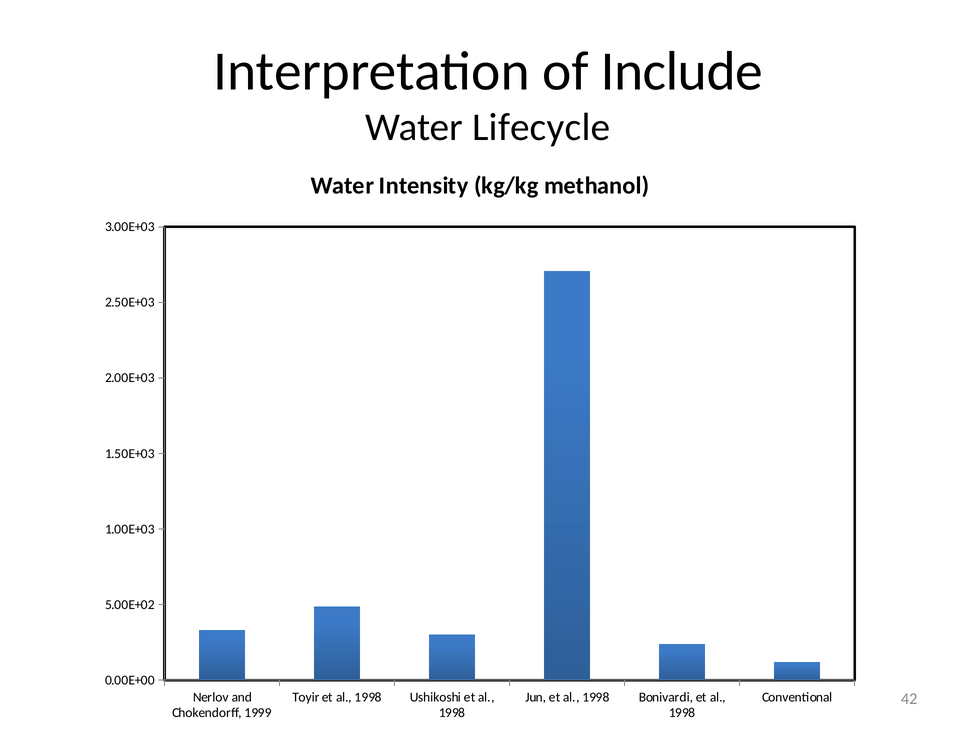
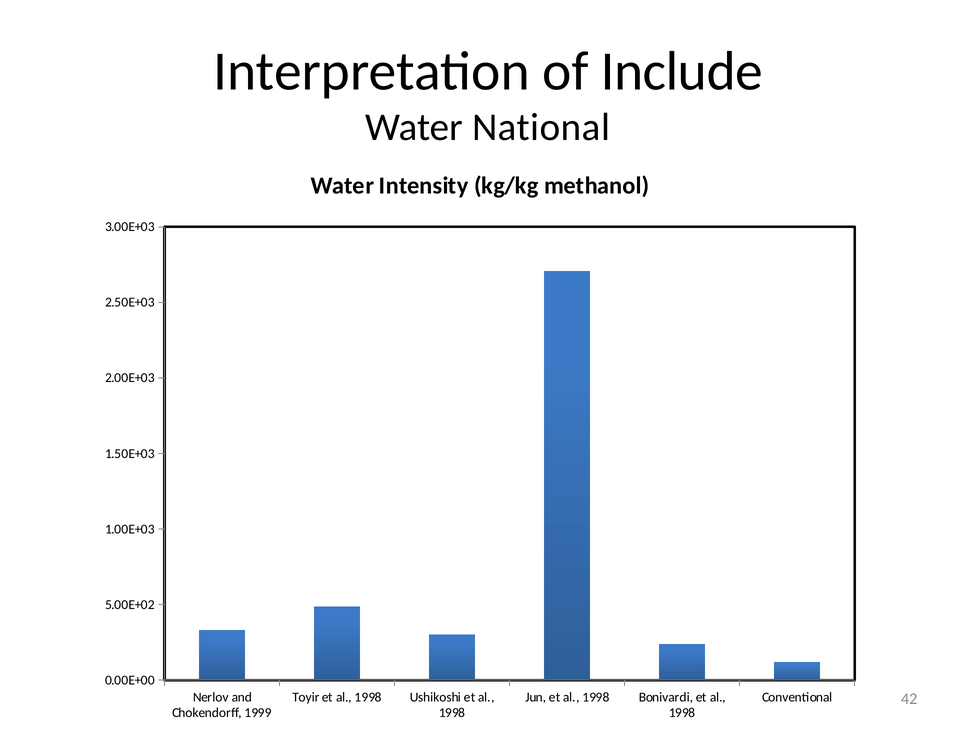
Lifecycle: Lifecycle -> National (541, 127)
